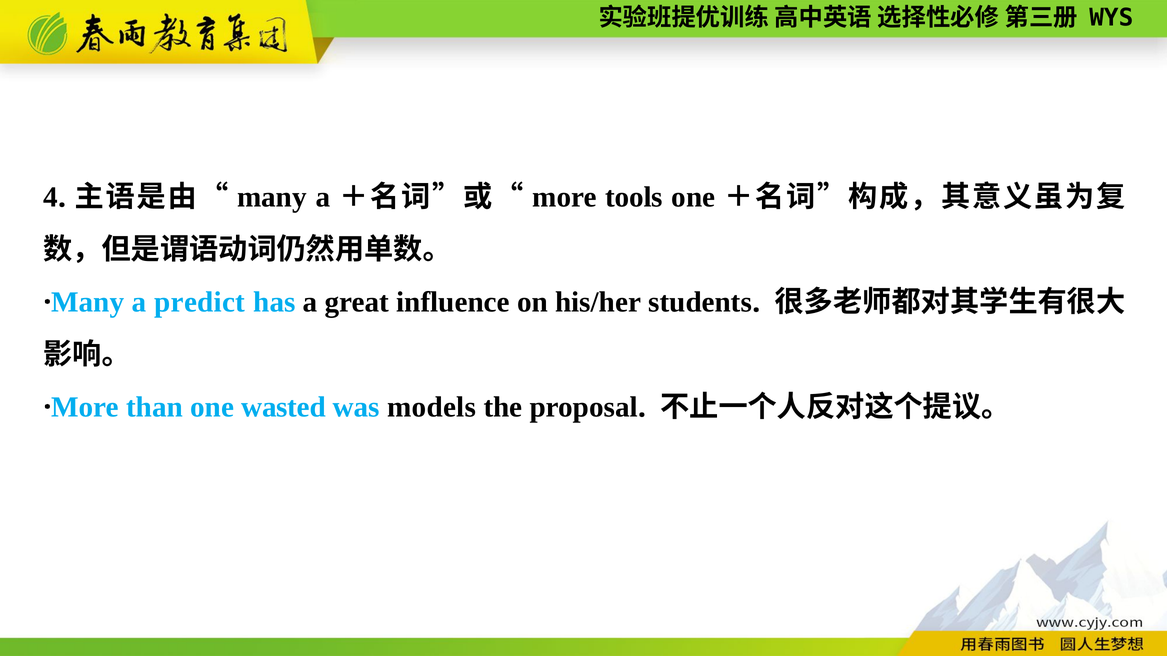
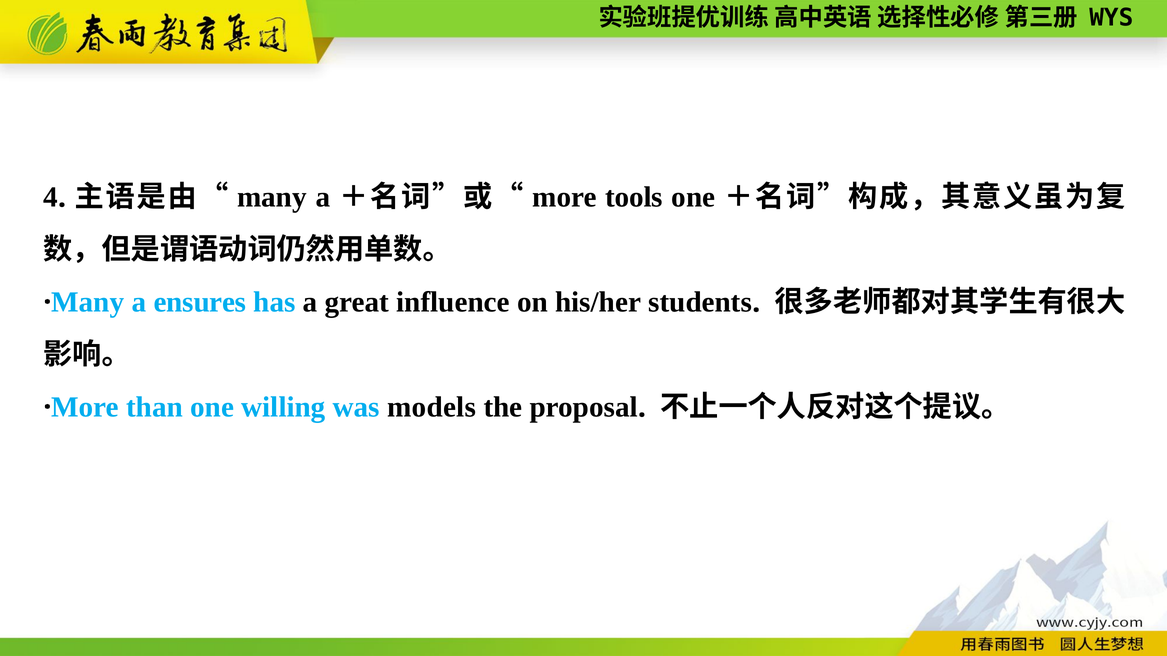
predict: predict -> ensures (200, 302)
wasted: wasted -> willing (283, 407)
